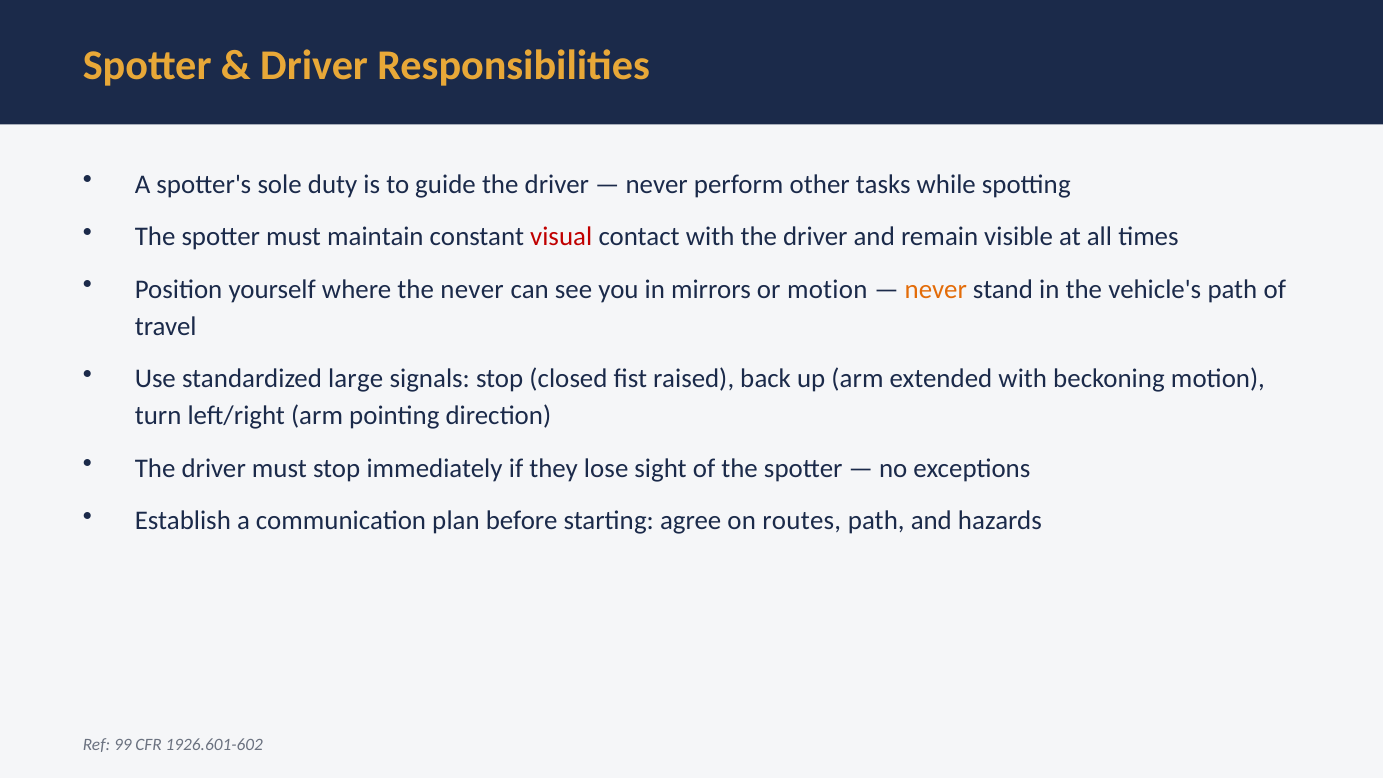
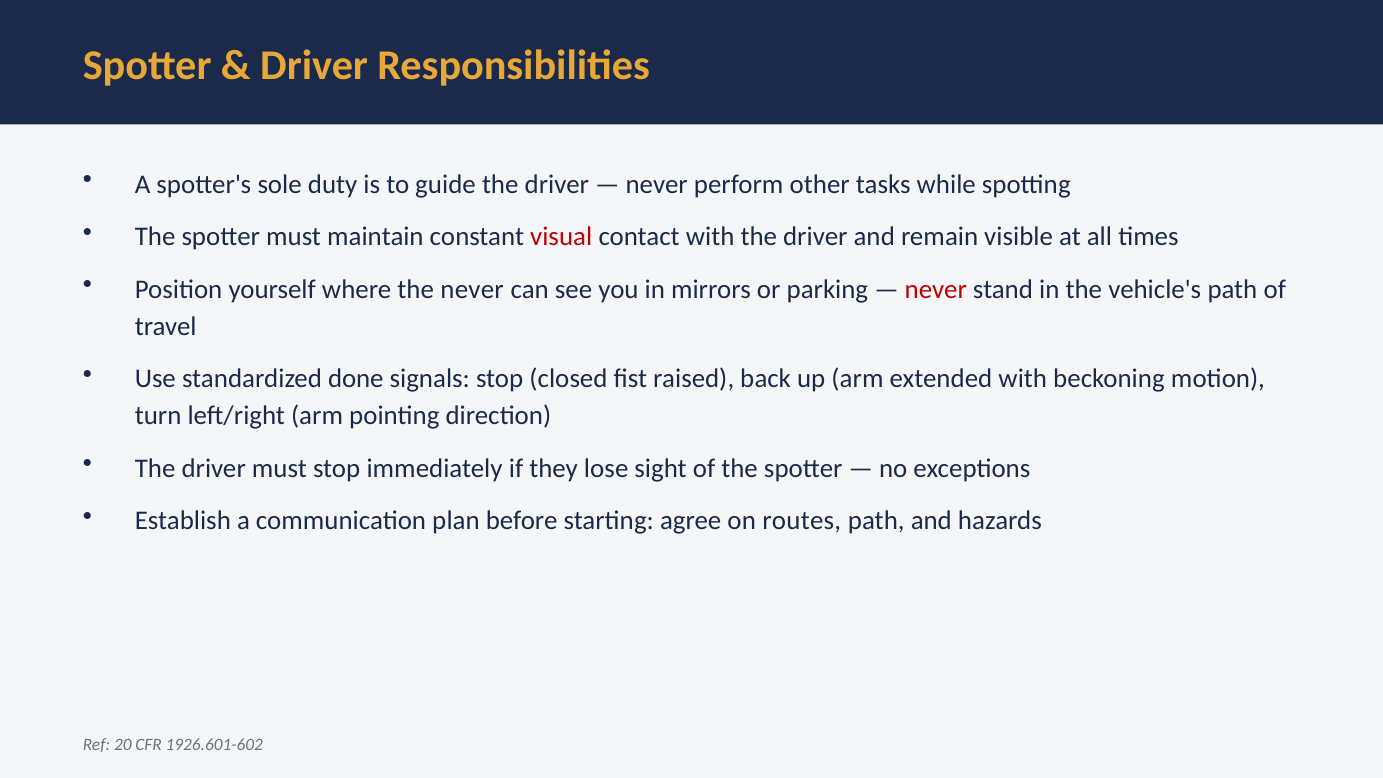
or motion: motion -> parking (827, 289)
never colour: orange -> red (936, 289)
large: large -> done (356, 379)
99: 99 -> 20 (123, 745)
